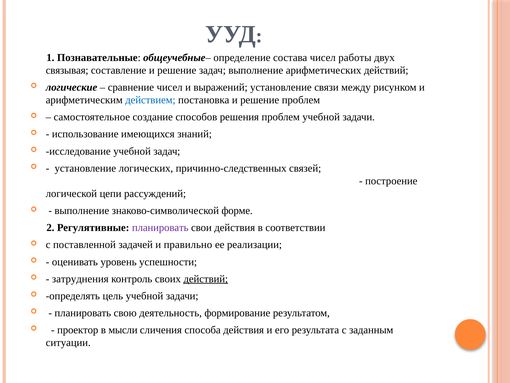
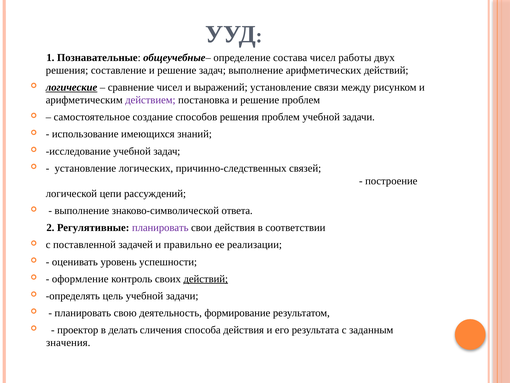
связывая: связывая -> решения (67, 70)
логические underline: none -> present (72, 87)
действием colour: blue -> purple (150, 100)
форме: форме -> ответа (237, 210)
затруднения: затруднения -> оформление (80, 279)
мысли: мысли -> делать (123, 330)
ситуации: ситуации -> значения (68, 342)
